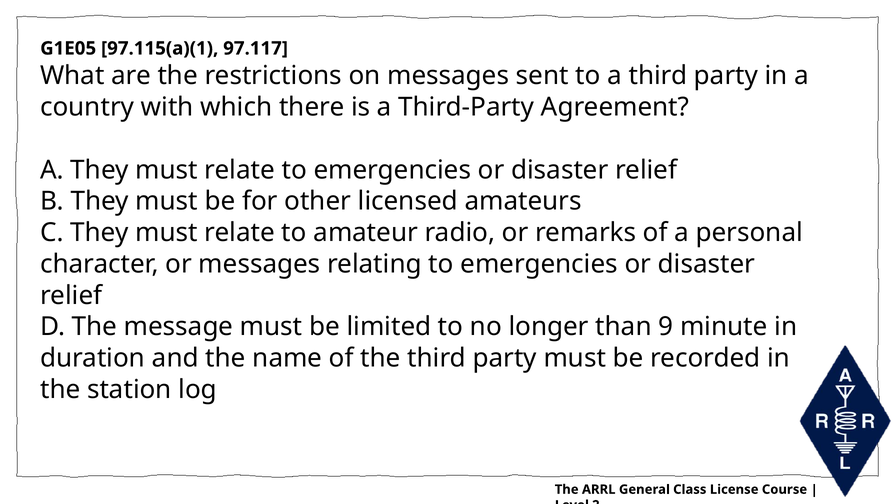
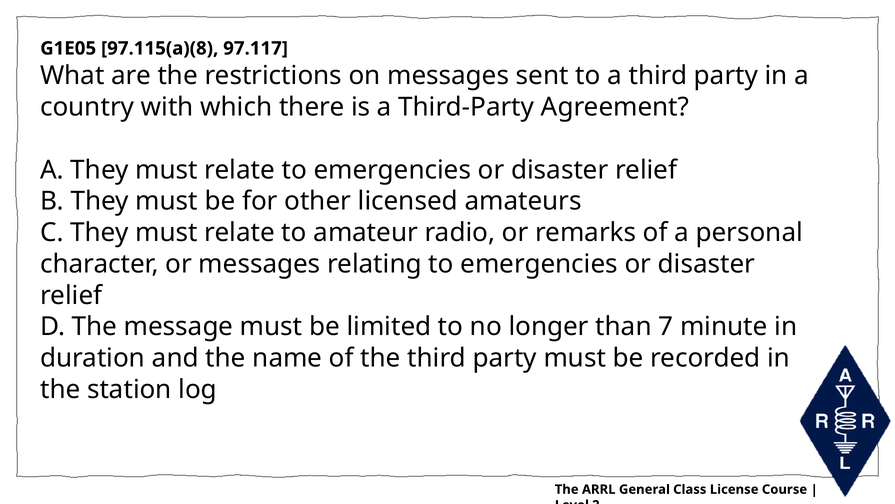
97.115(a)(1: 97.115(a)(1 -> 97.115(a)(8 (160, 48)
9: 9 -> 7 (666, 326)
